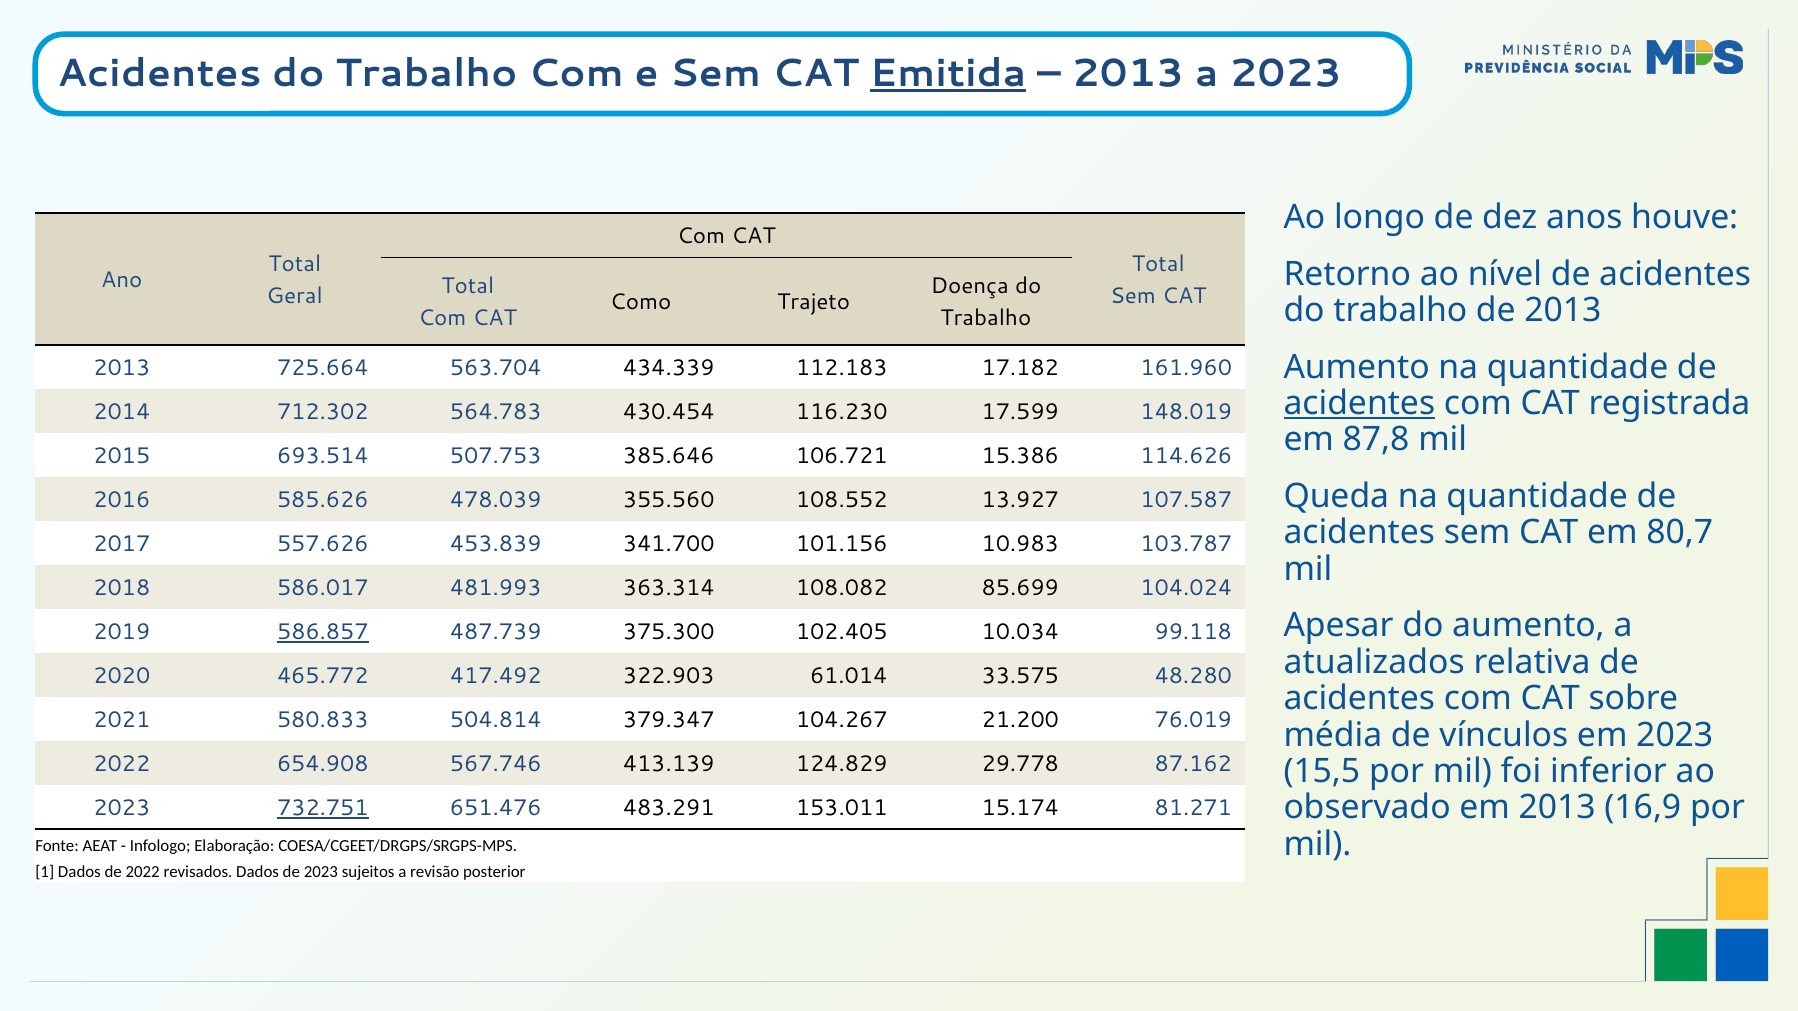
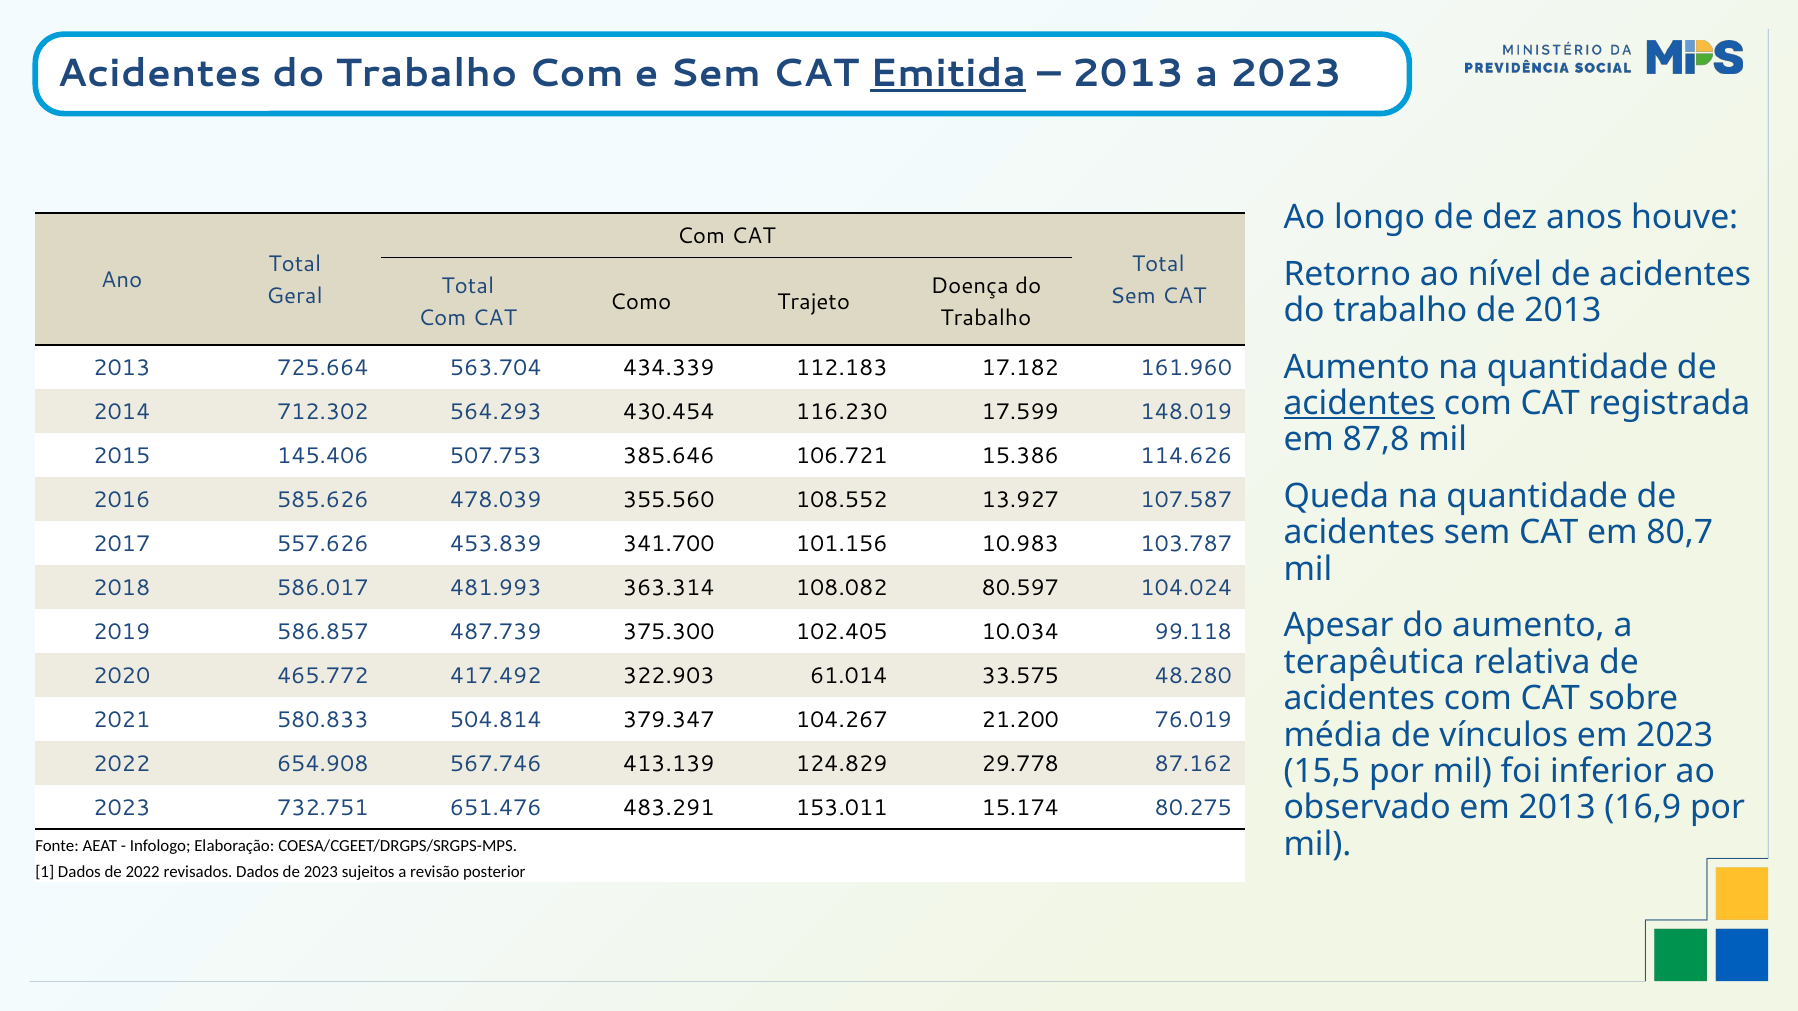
564.783: 564.783 -> 564.293 (496, 412)
693.514: 693.514 -> 145.406 (323, 456)
85.699: 85.699 -> 80.597 (1020, 588)
586.857 underline: present -> none (323, 632)
atualizados: atualizados -> terapêutica (1374, 662)
732.751 underline: present -> none (323, 809)
81.271: 81.271 -> 80.275 (1193, 809)
